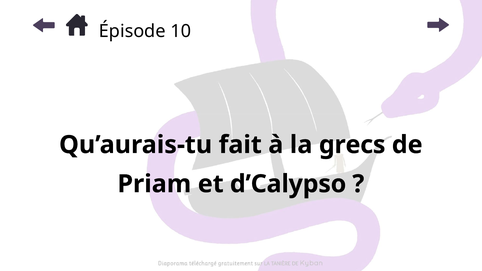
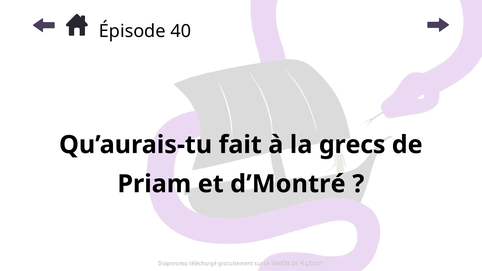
10: 10 -> 40 (181, 31)
d’Calypso: d’Calypso -> d’Montré (288, 184)
